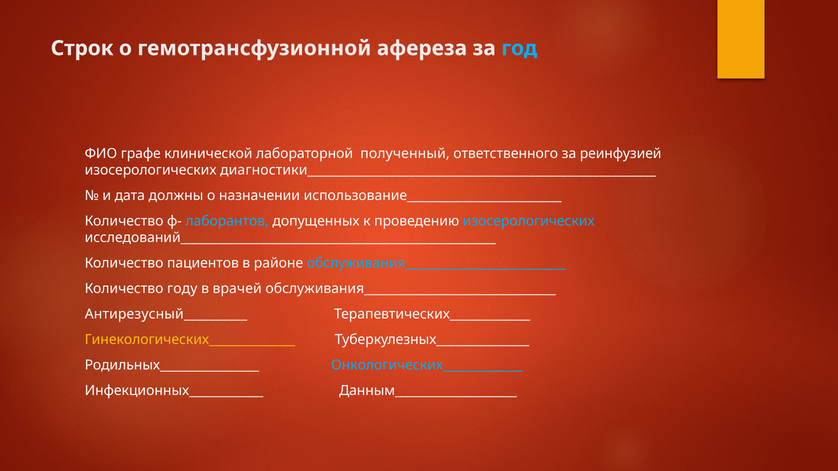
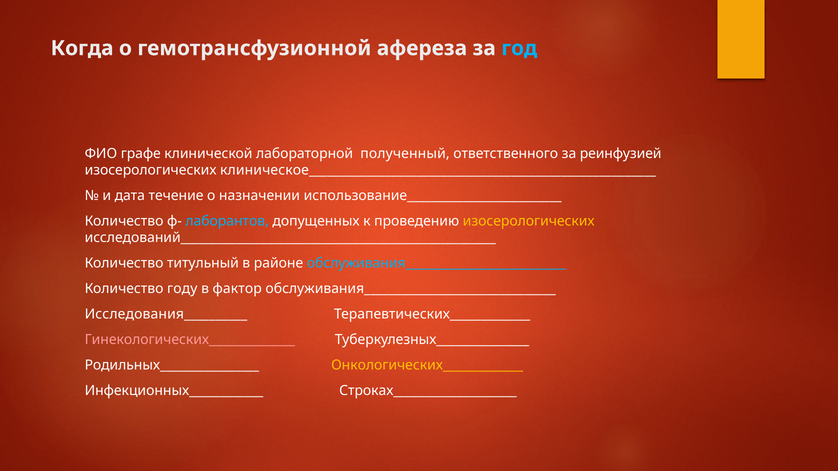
Строк: Строк -> Когда (82, 48)
диагностики_______________________________________________________: диагностики_______________________________________________________ -> клиническое_______________________________________________________ (438, 170)
должны: должны -> течение (176, 196)
изосерологических colour: light blue -> yellow (529, 221)
пациентов: пациентов -> титульный (203, 264)
врачей: врачей -> фактор (237, 289)
Антирезусный__________: Антирезусный__________ -> Исследования__________ (166, 315)
Гинекологических______________ colour: yellow -> pink (190, 340)
Онкологических_____________ colour: light blue -> yellow (427, 366)
Данным____________________: Данным____________________ -> Строках____________________ (428, 391)
